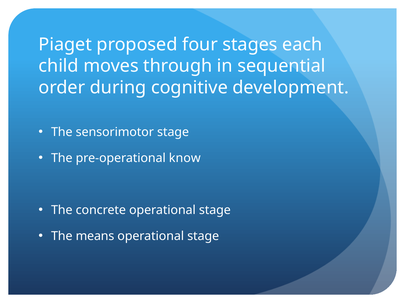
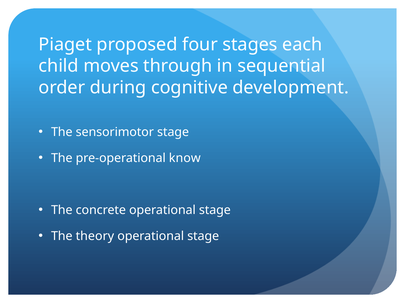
means: means -> theory (95, 237)
